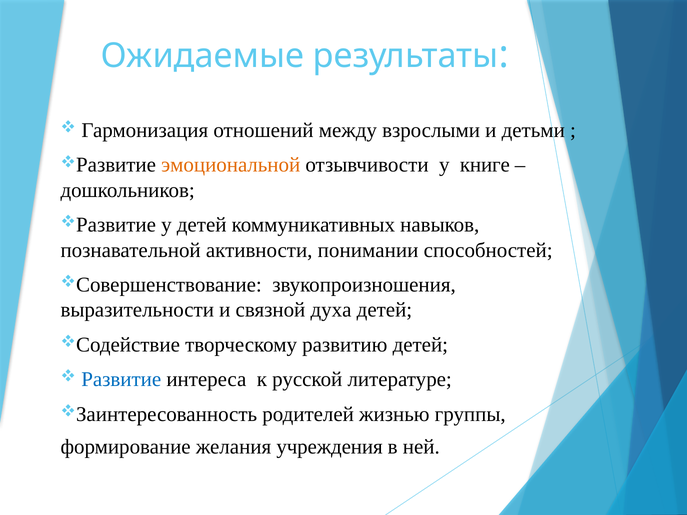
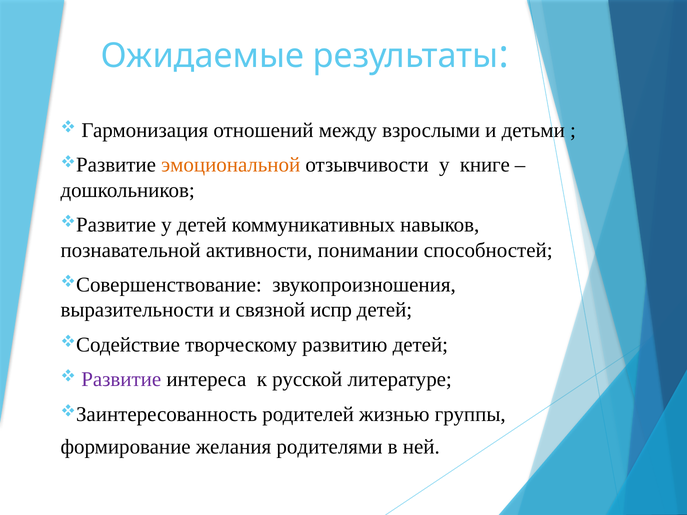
духа: духа -> испр (331, 310)
Развитие colour: blue -> purple (121, 380)
учреждения: учреждения -> родителями (329, 447)
